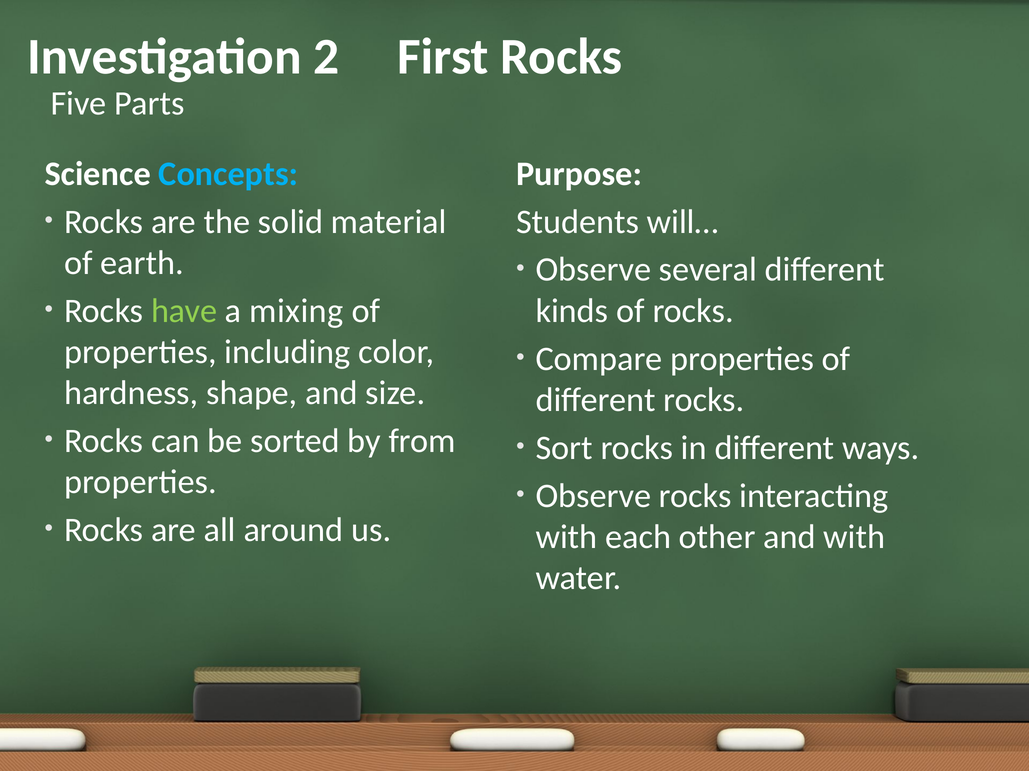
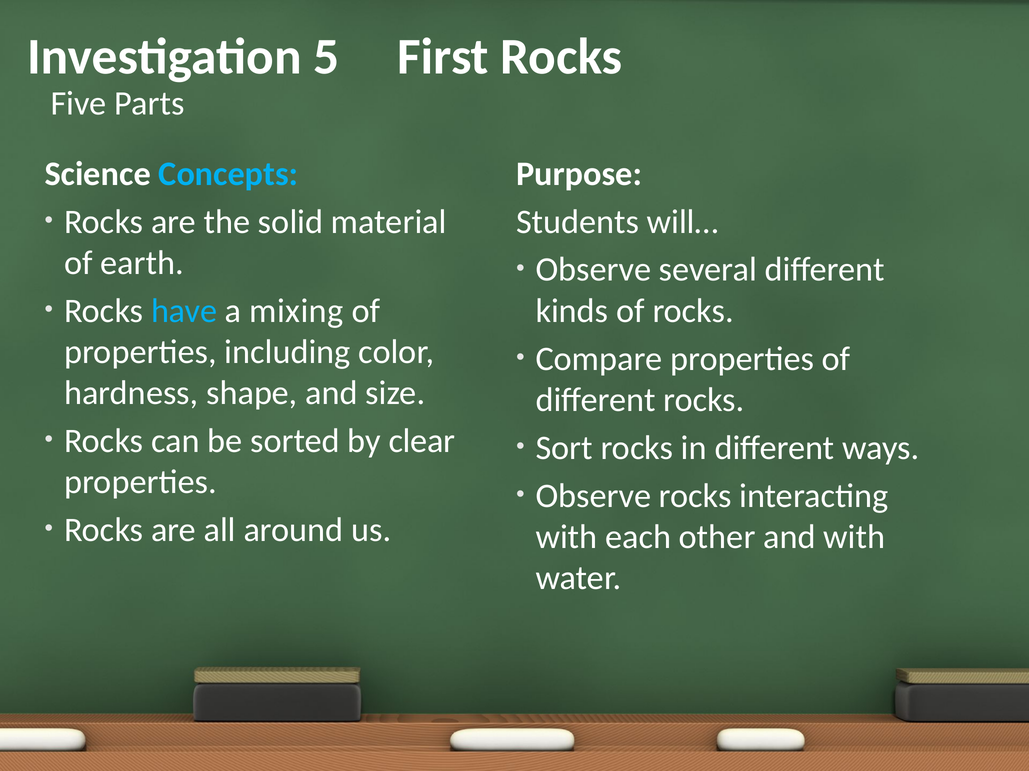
2: 2 -> 5 (326, 57)
have colour: light green -> light blue (184, 311)
from: from -> clear (422, 441)
